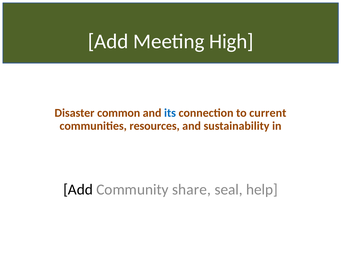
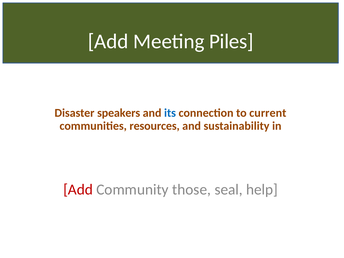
High: High -> Piles (231, 42)
common: common -> speakers (119, 113)
Add colour: black -> red (78, 190)
share: share -> those (192, 190)
